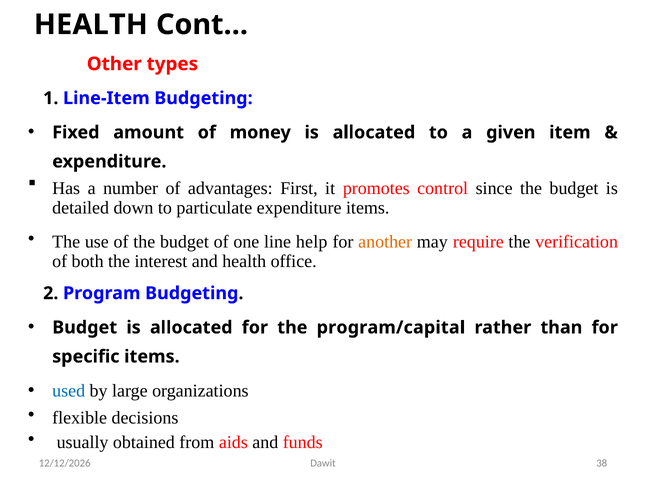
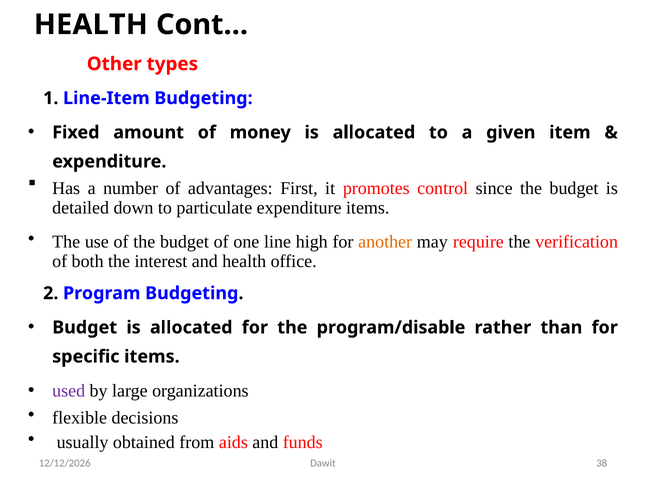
help: help -> high (312, 241)
program/capital: program/capital -> program/disable (391, 327)
used colour: blue -> purple (69, 390)
